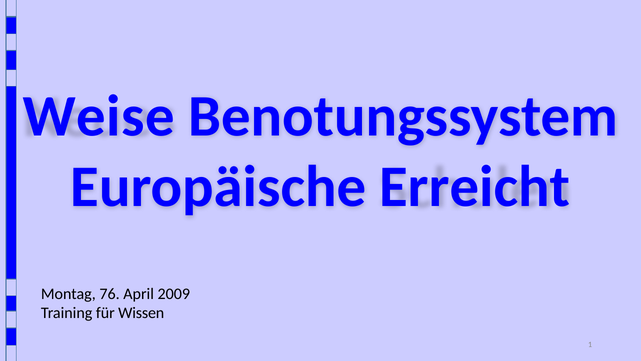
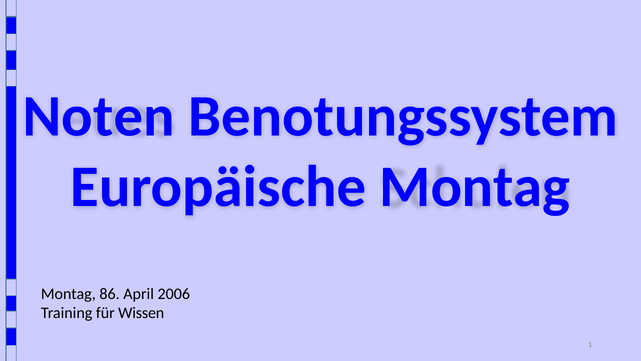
Weise: Weise -> Noten (99, 116)
Europäische Erreicht: Erreicht -> Montag (475, 187)
76: 76 -> 86 (110, 293)
2009: 2009 -> 2006 (174, 293)
